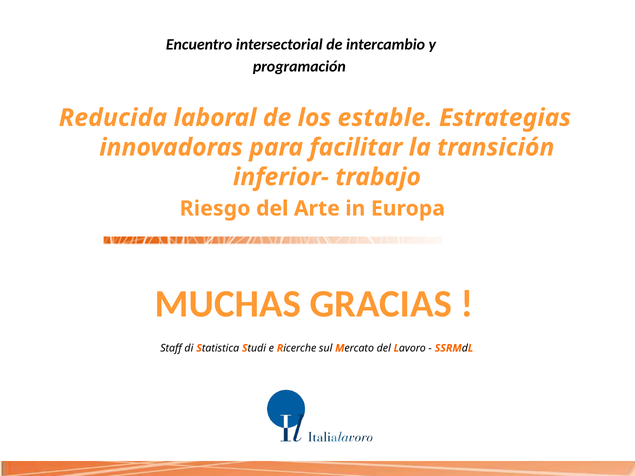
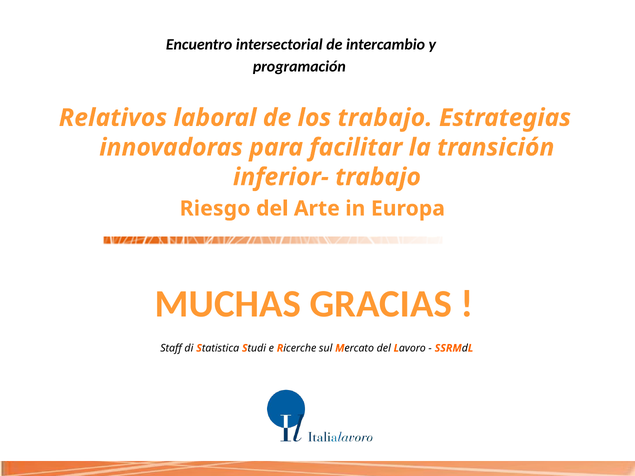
Reducida: Reducida -> Relativos (113, 118)
los estable: estable -> trabajo (385, 118)
